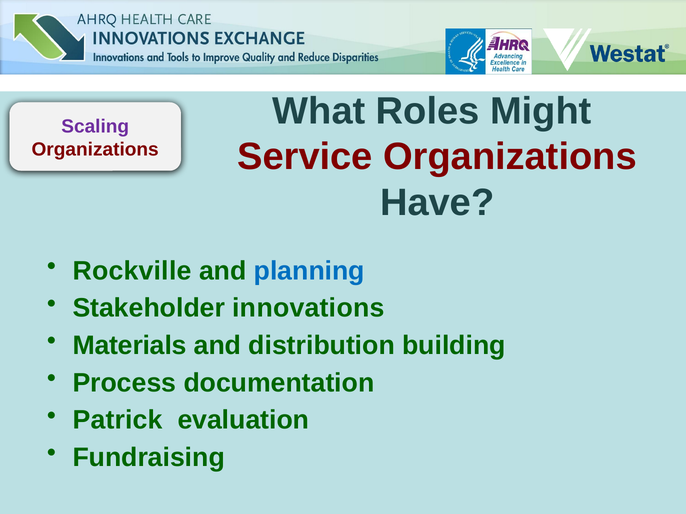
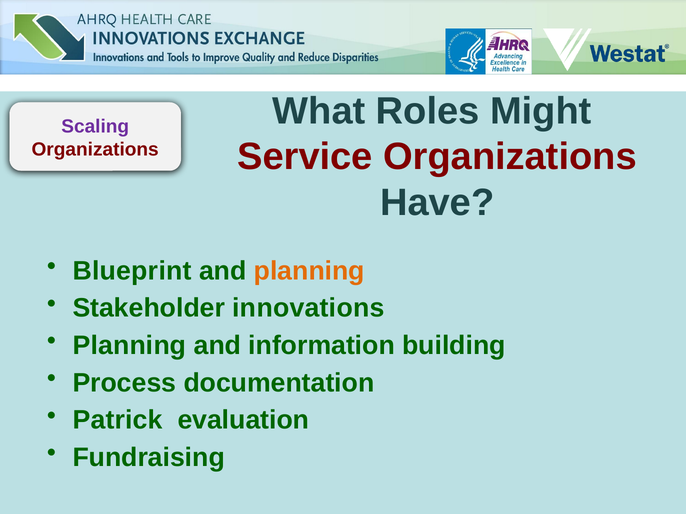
Rockville: Rockville -> Blueprint (132, 271)
planning colour: blue -> orange (309, 271)
Materials: Materials -> Planning (129, 346)
distribution: distribution -> information (322, 346)
